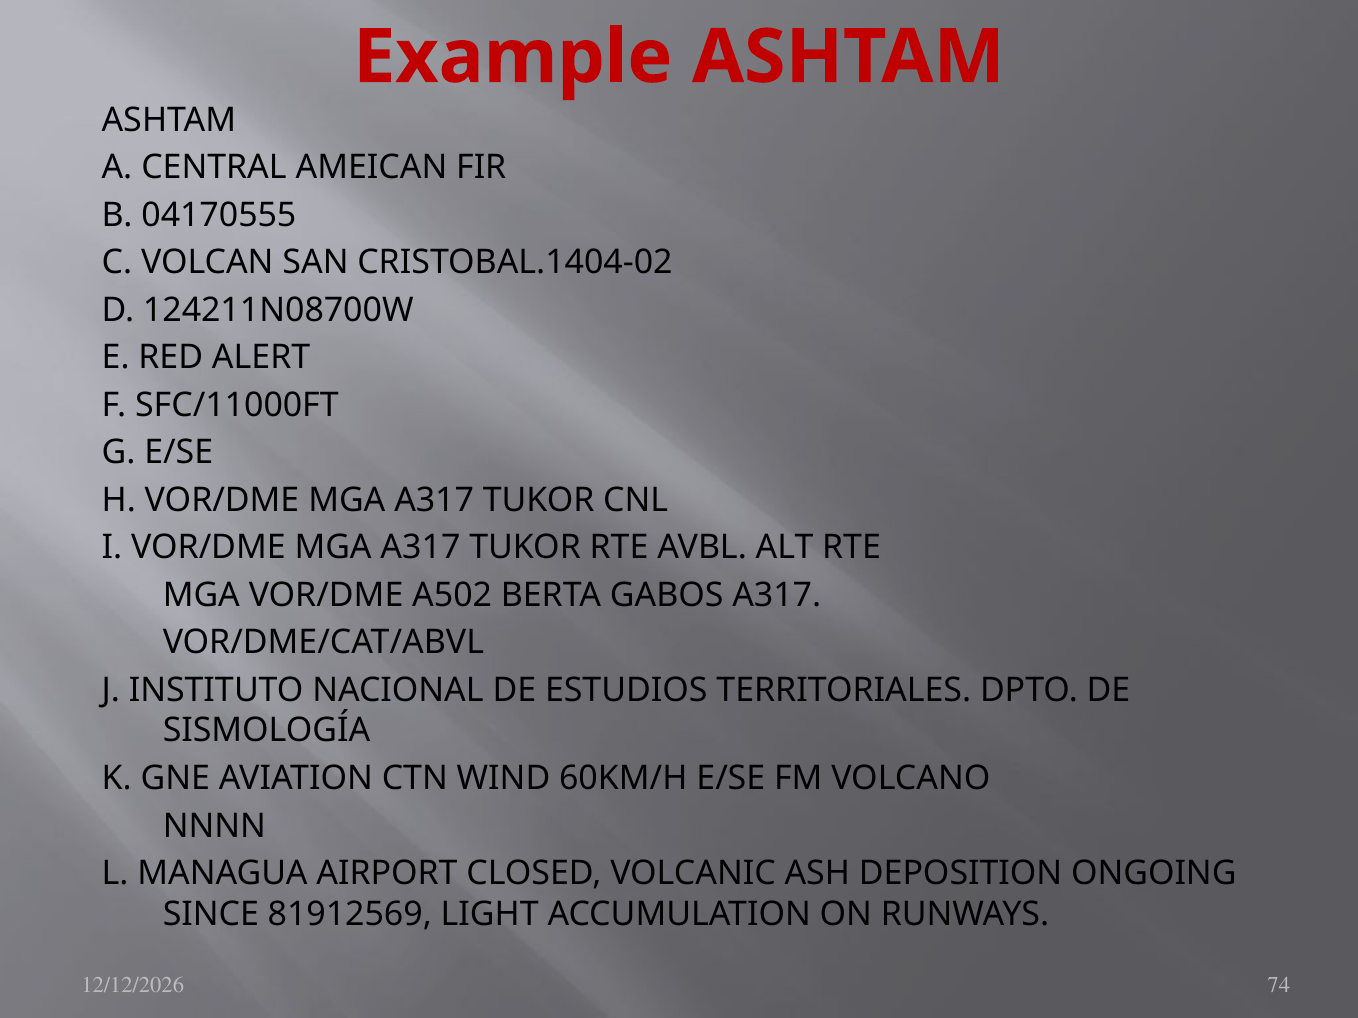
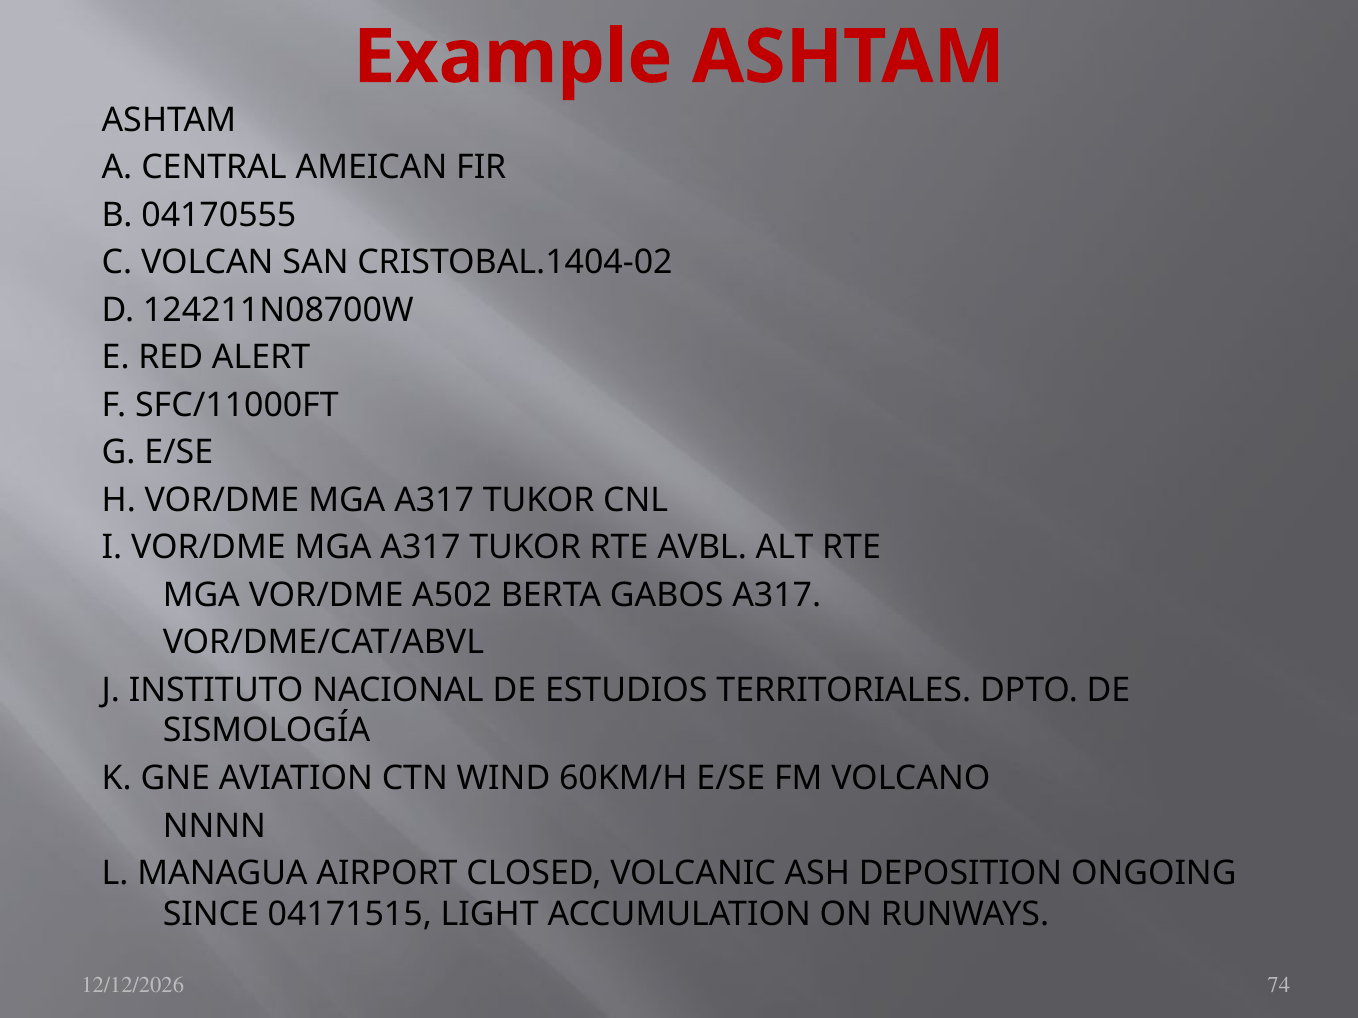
81912569: 81912569 -> 04171515 (350, 914)
